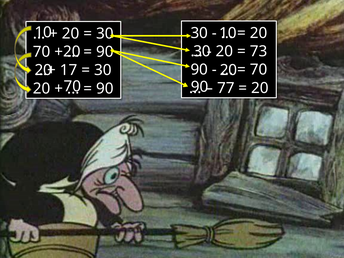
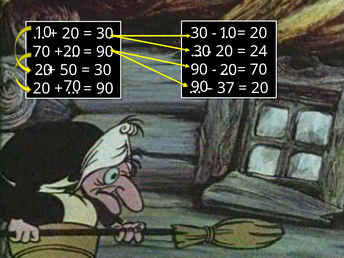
73: 73 -> 24 (259, 51)
17: 17 -> 50 (69, 70)
77: 77 -> 37 (226, 88)
